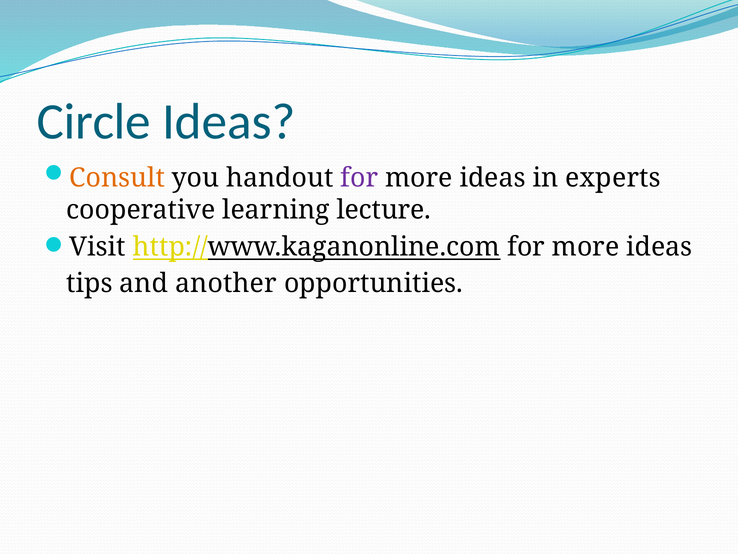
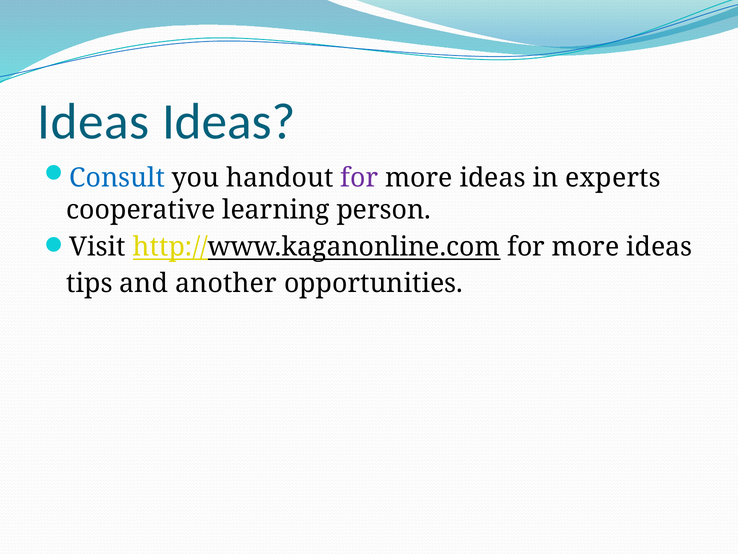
Circle: Circle -> Ideas (93, 122)
Consult colour: orange -> blue (117, 178)
lecture: lecture -> person (384, 210)
